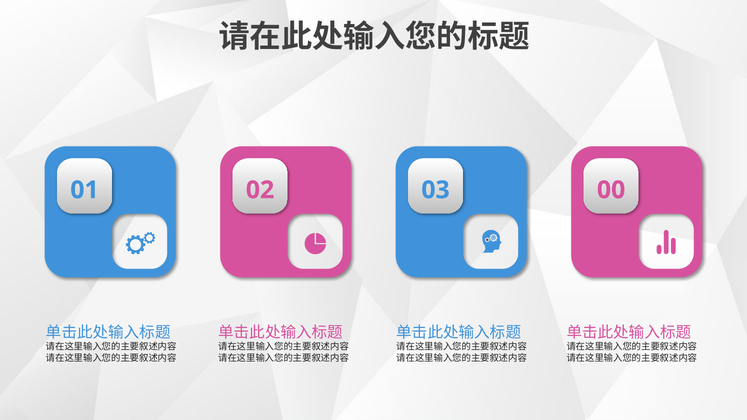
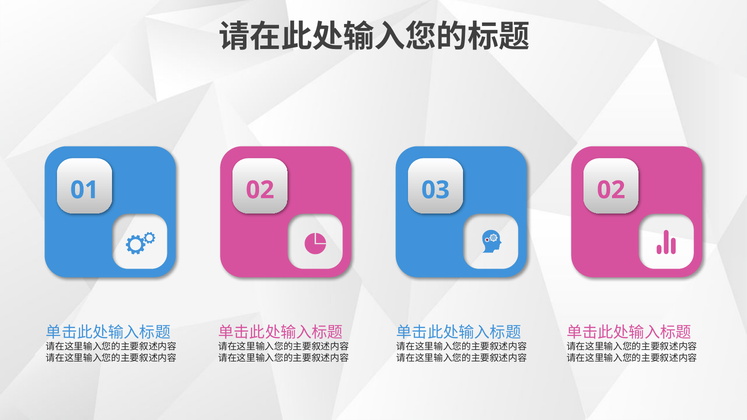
03 00: 00 -> 02 (611, 190)
